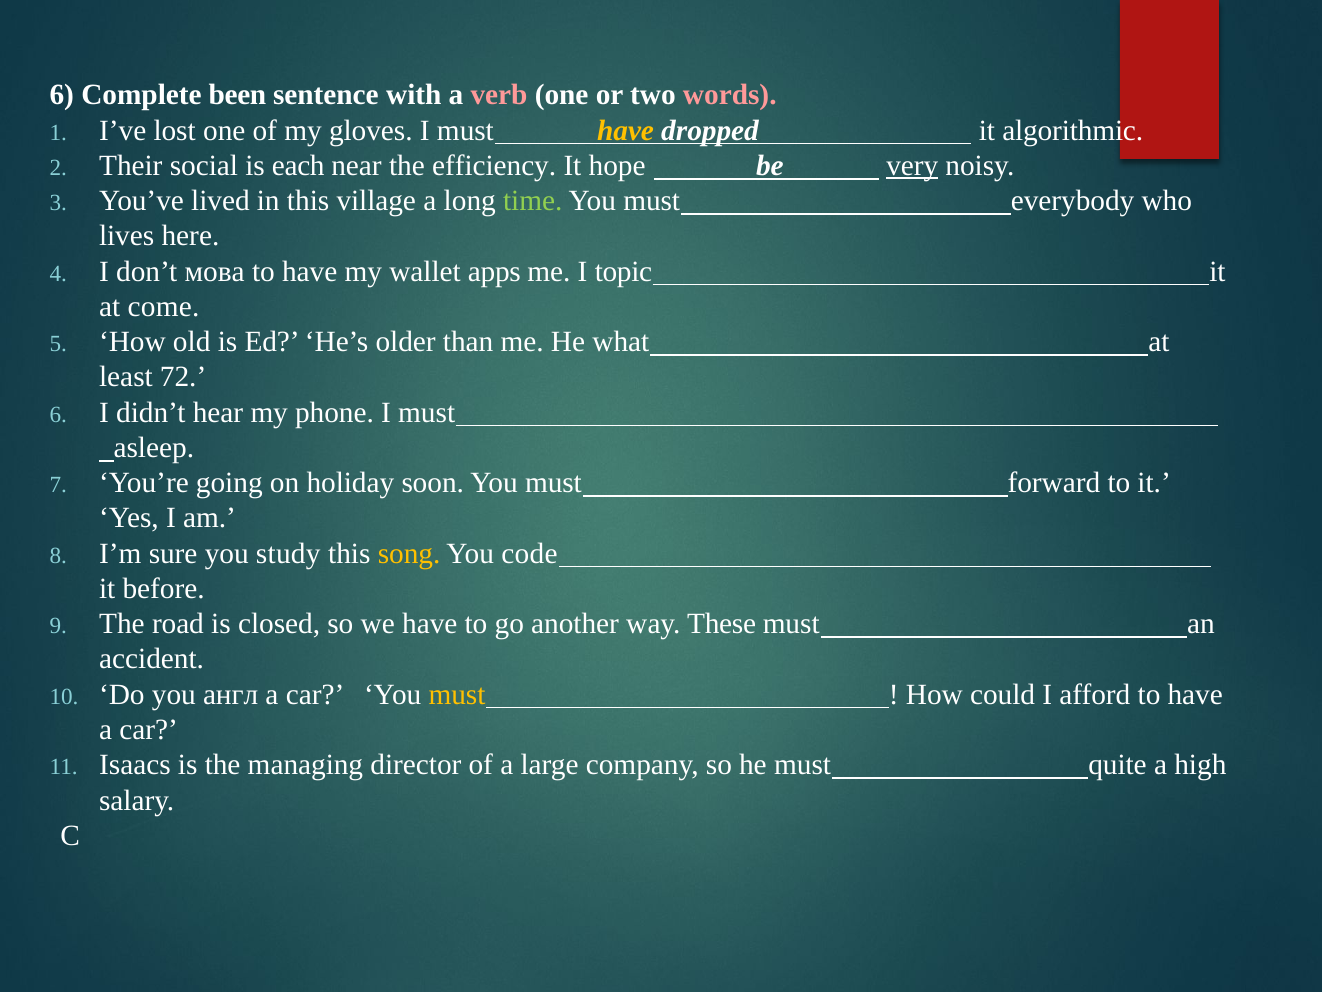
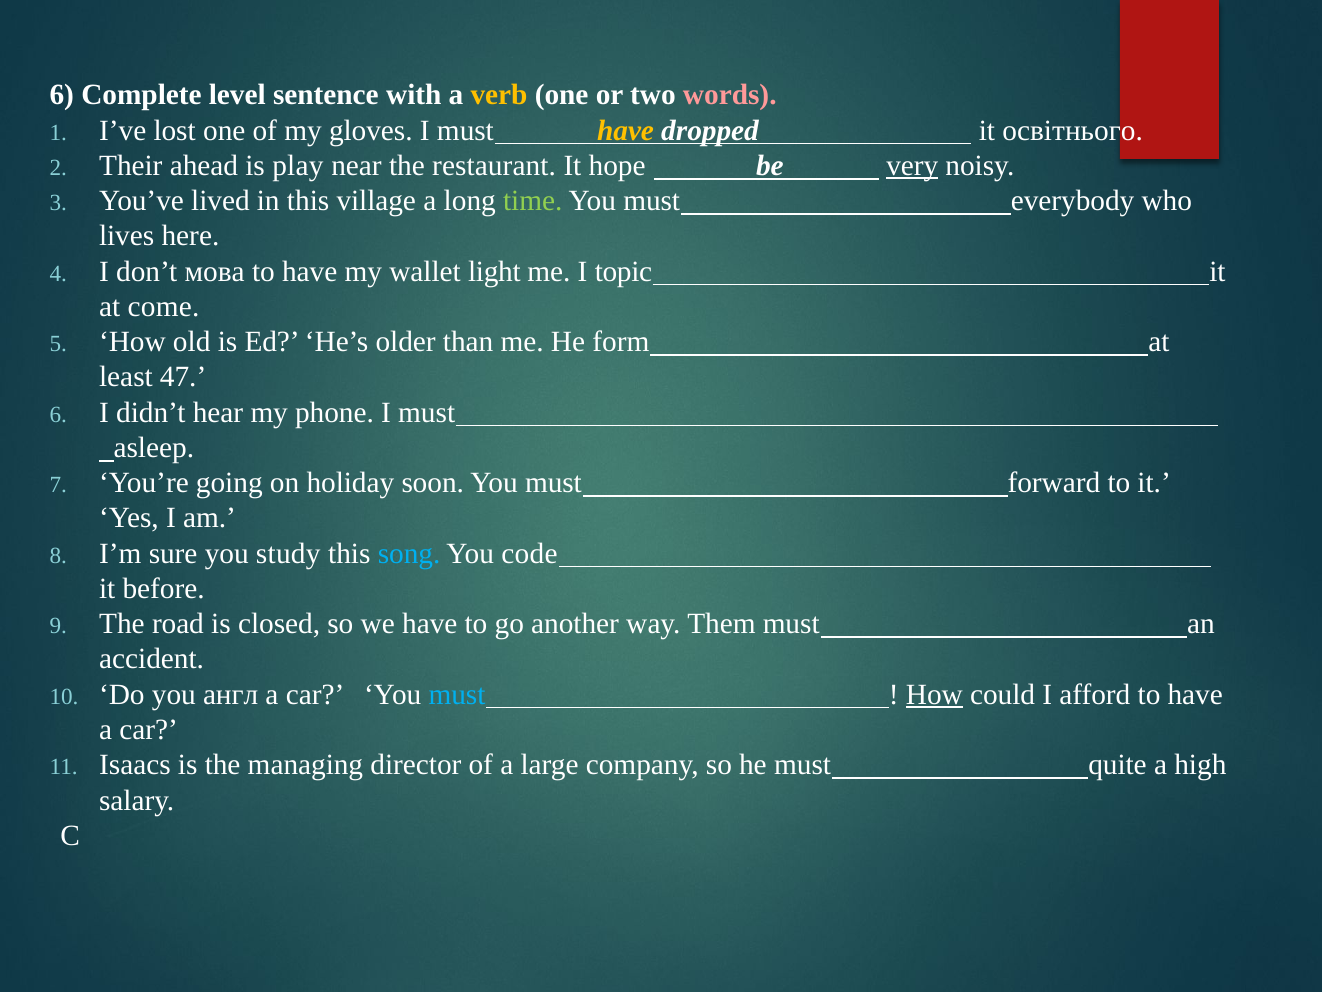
been: been -> level (237, 95)
verb colour: pink -> yellow (499, 95)
algorithmic: algorithmic -> освітнього (1073, 130)
social: social -> ahead (204, 166)
each: each -> play (298, 166)
efficiency: efficiency -> restaurant (494, 166)
apps: apps -> light (494, 271)
what: what -> form (621, 342)
72: 72 -> 47 (183, 377)
song colour: yellow -> light blue (409, 553)
These: These -> Them (721, 624)
must colour: yellow -> light blue (457, 694)
How underline: none -> present (934, 694)
